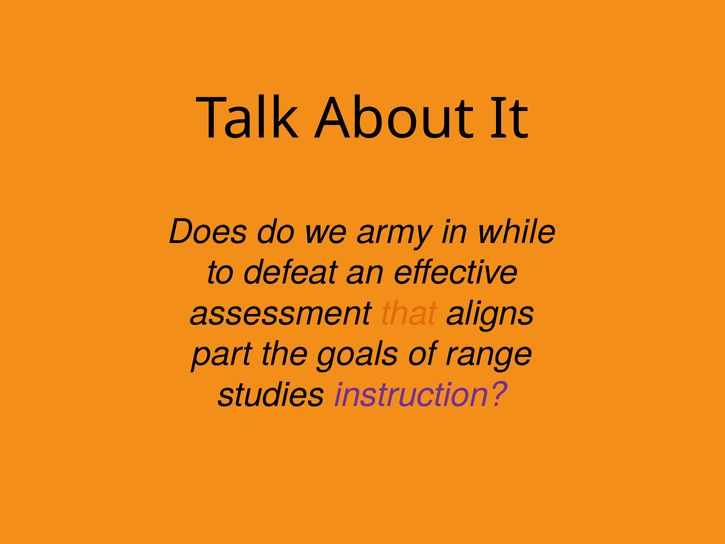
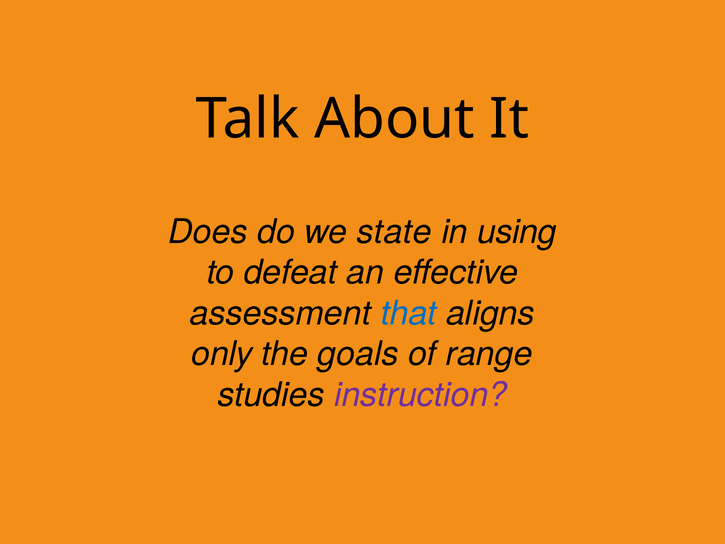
army: army -> state (394, 232)
while: while -> using (517, 232)
that colour: orange -> blue (409, 313)
part: part -> only (222, 354)
